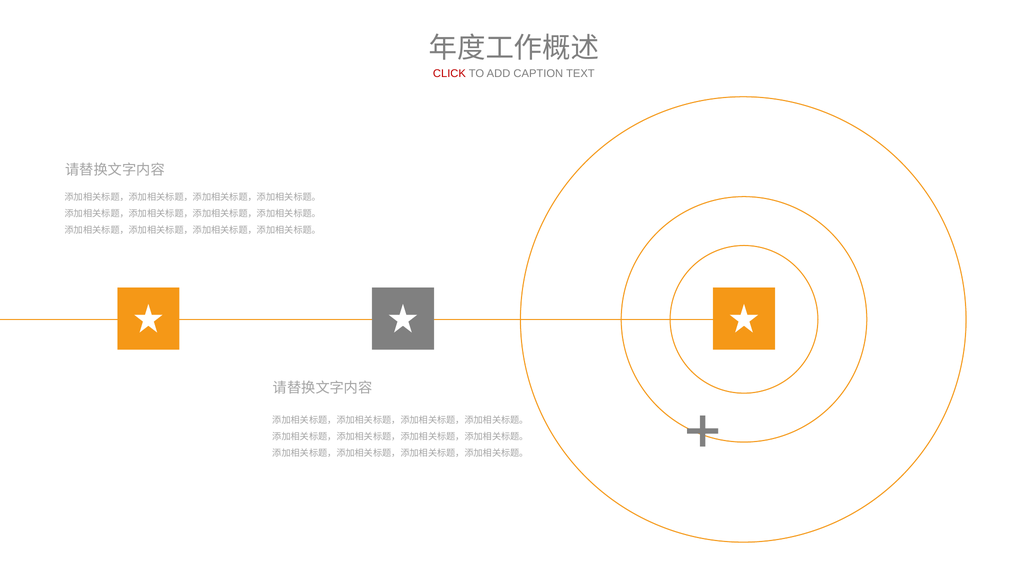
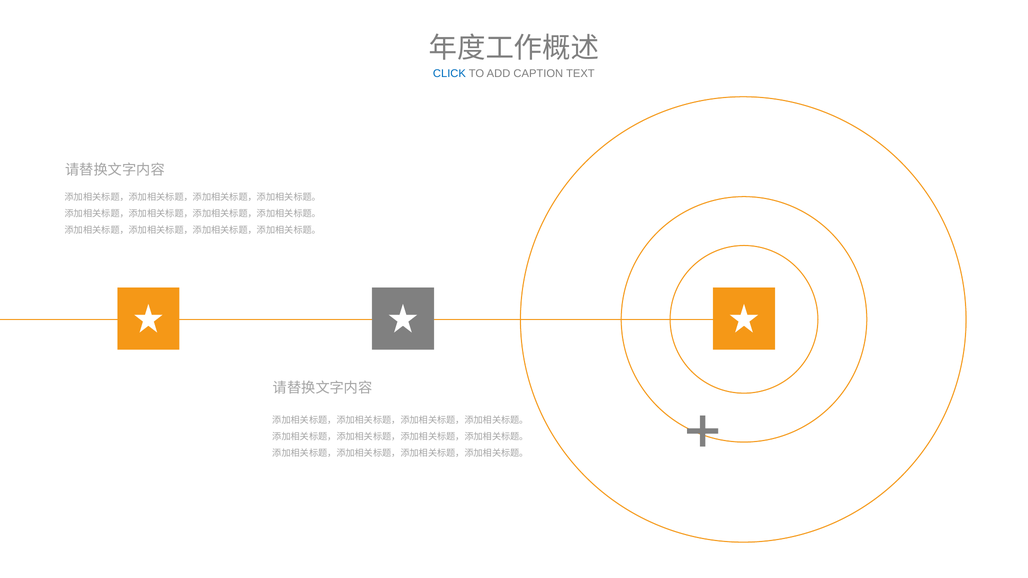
CLICK colour: red -> blue (449, 73)
